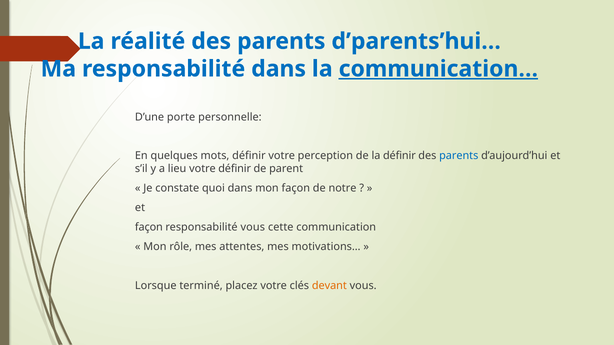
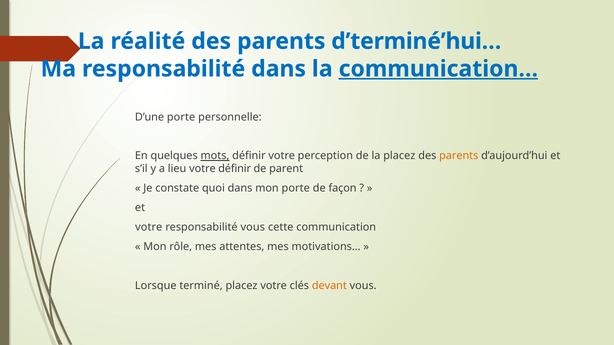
d’parents’hui…: d’parents’hui… -> d’terminé’hui… (416, 41)
mots underline: none -> present (215, 156)
la définir: définir -> placez (399, 156)
parents colour: blue -> orange (459, 156)
mon façon: façon -> porte (296, 188)
notre: notre -> façon (343, 188)
façon: façon -> votre (149, 227)
